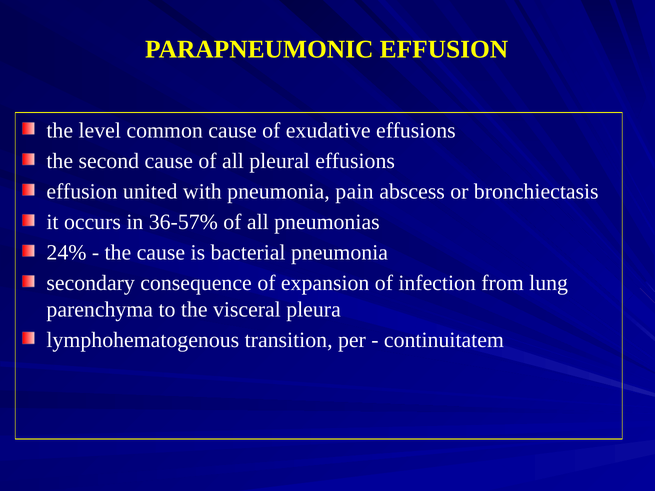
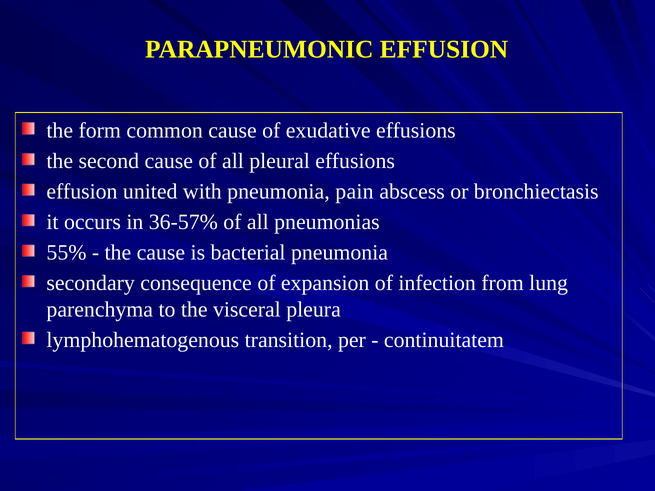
level: level -> form (100, 130)
24%: 24% -> 55% (66, 253)
